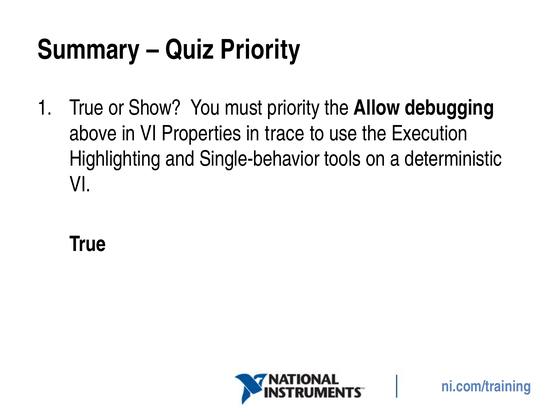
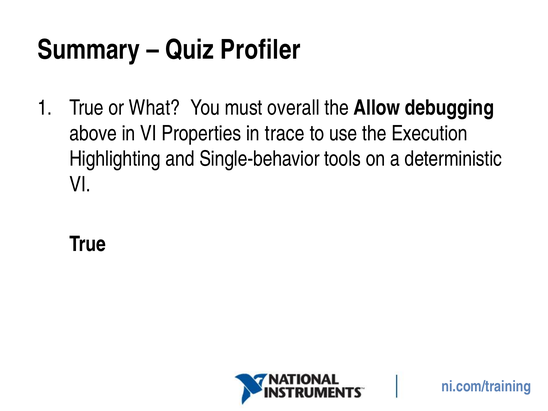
Quiz Priority: Priority -> Profiler (260, 50)
Show: Show -> What (155, 108)
must priority: priority -> overall (293, 108)
